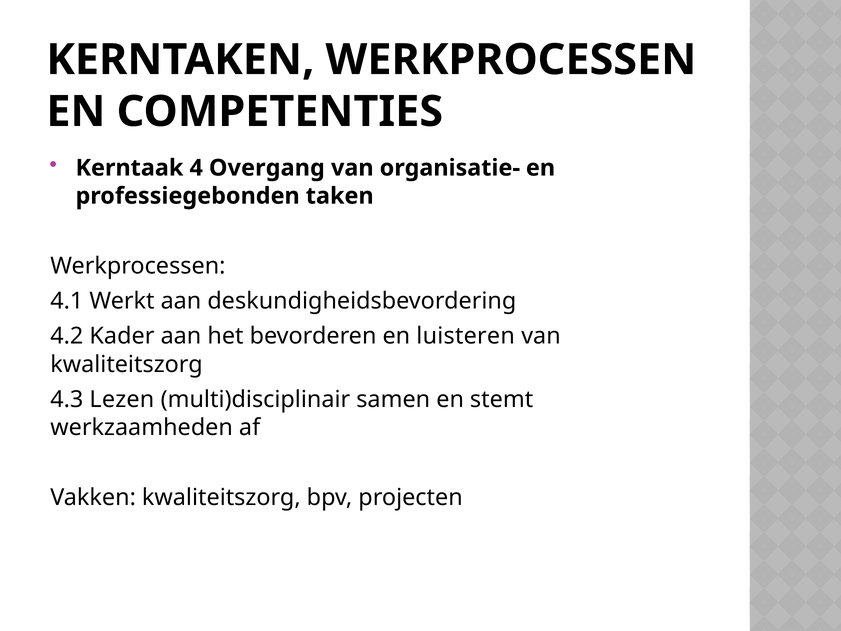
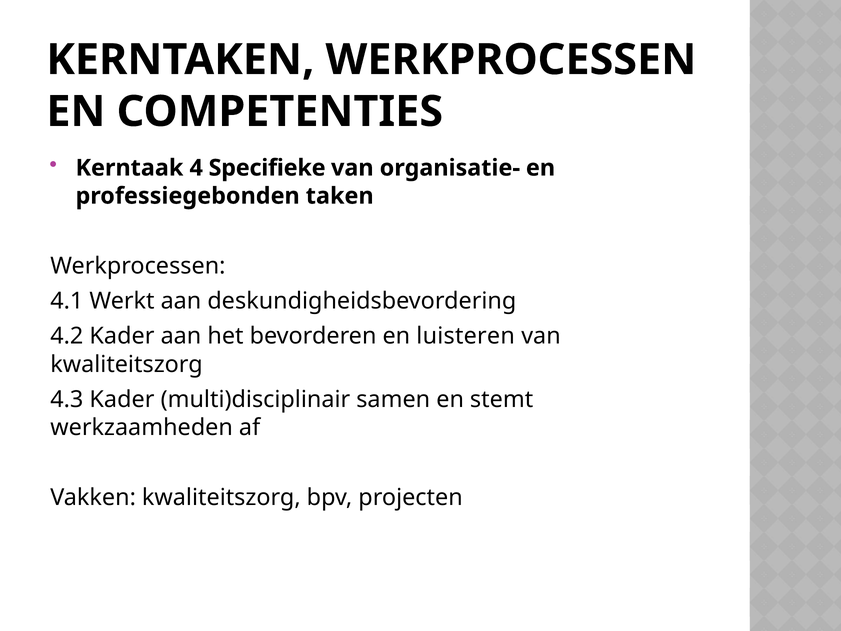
Overgang: Overgang -> Specifieke (267, 168)
4.3 Lezen: Lezen -> Kader (122, 399)
